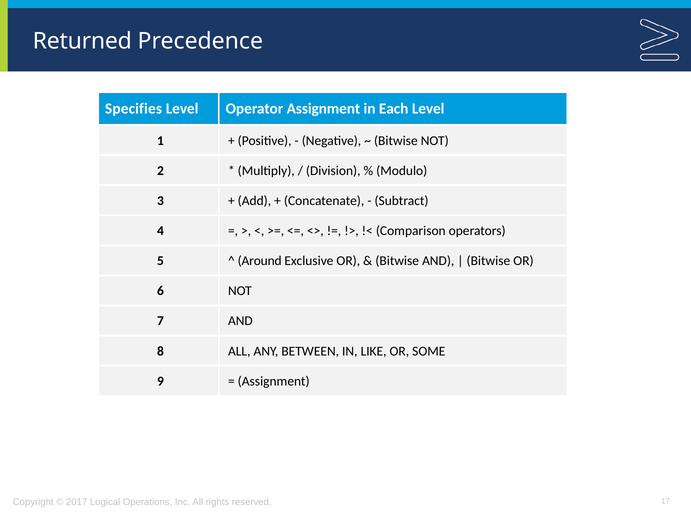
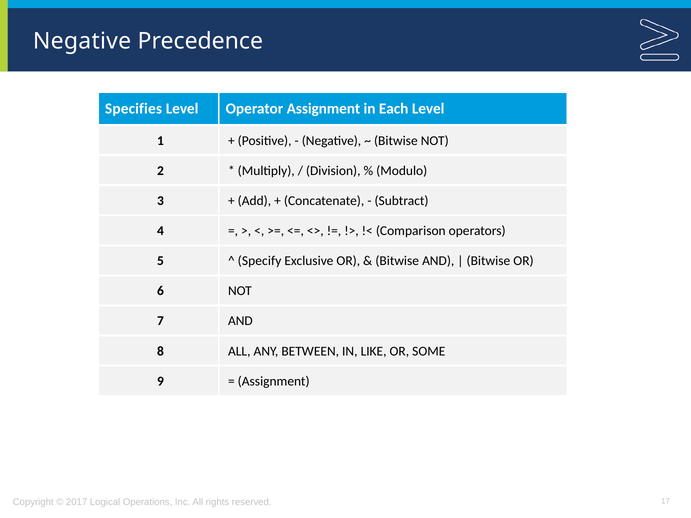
Returned: Returned -> Negative (82, 41)
Around: Around -> Specify (260, 261)
